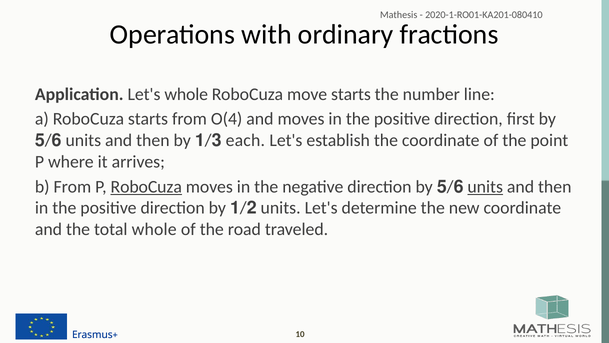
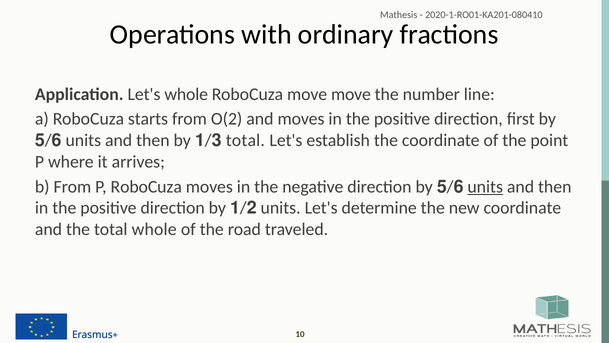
move starts: starts -> move (351, 94)
O(4: O(4 -> O(2 (227, 119)
each: each -> total (245, 140)
RoboCuza underline: present -> none (146, 187)
